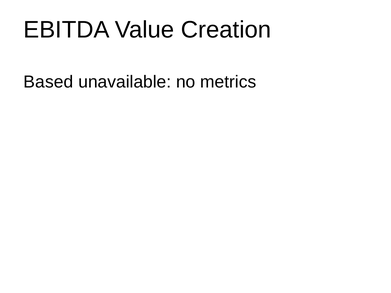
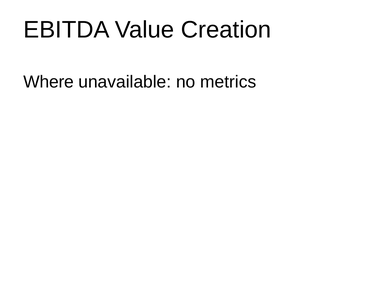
Based: Based -> Where (49, 82)
